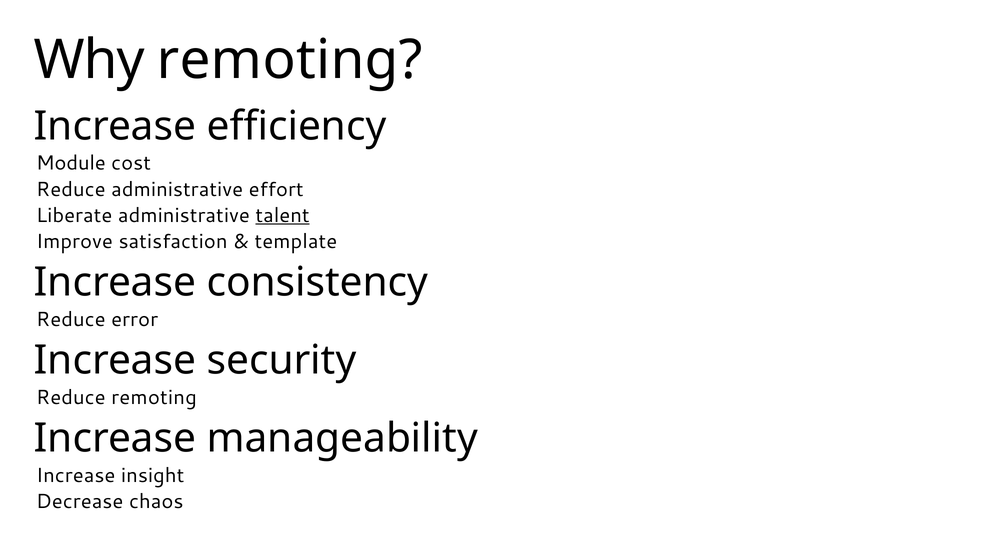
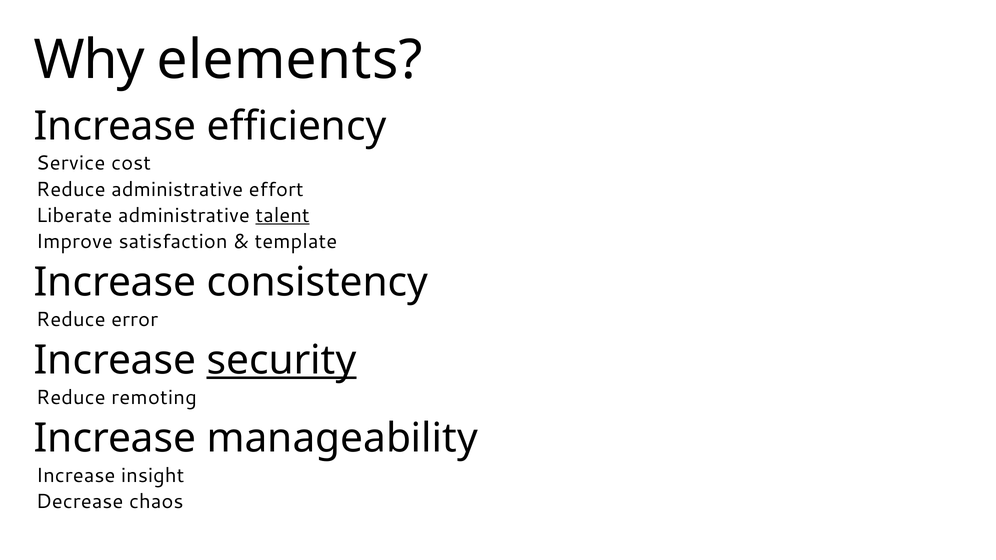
Why remoting: remoting -> elements (290, 60)
Module: Module -> Service (71, 163)
security underline: none -> present (281, 360)
